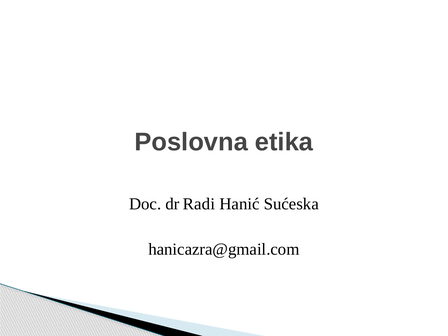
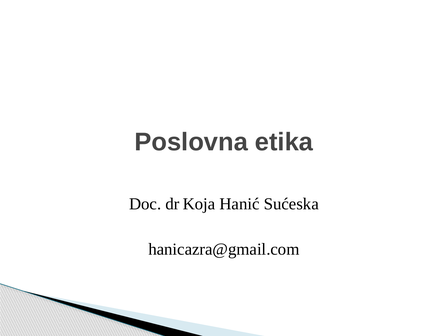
Radi: Radi -> Koja (199, 204)
